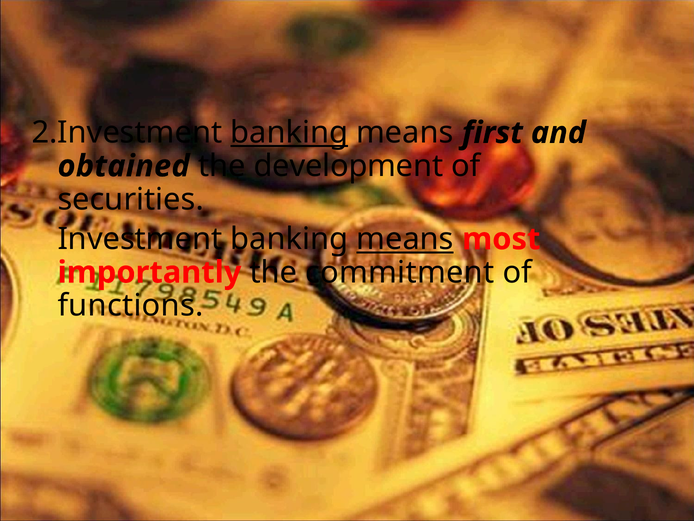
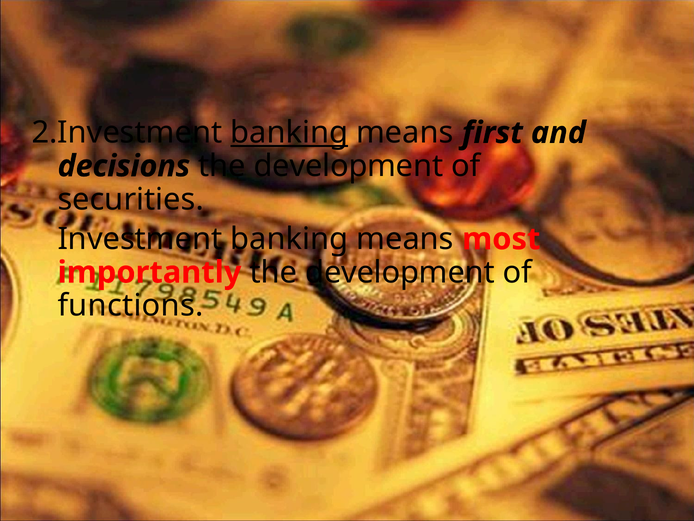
obtained: obtained -> decisions (124, 166)
means underline: present -> none (405, 239)
importantly the commitment: commitment -> development (400, 272)
